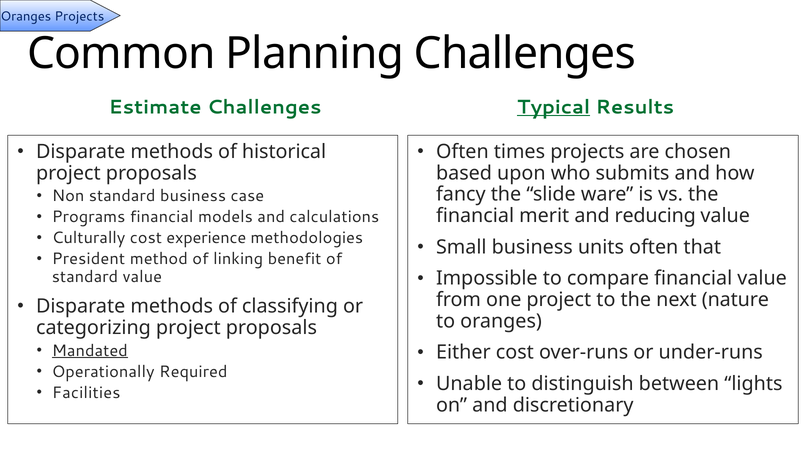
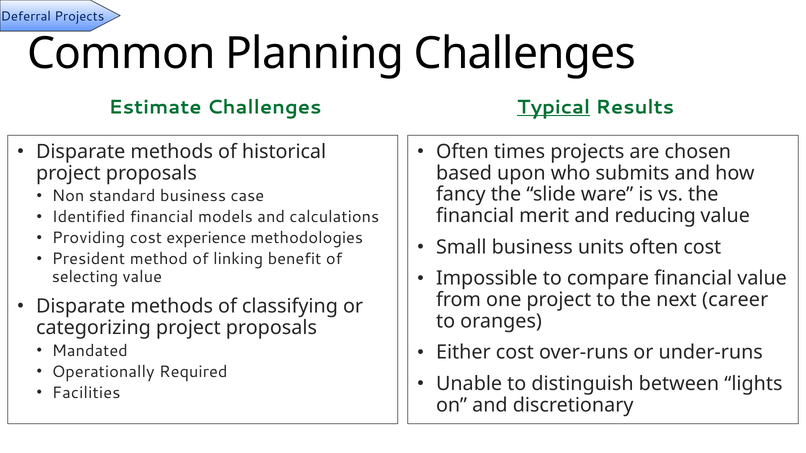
Oranges: Oranges -> Deferral (26, 16)
Programs: Programs -> Identified (89, 217)
Culturally: Culturally -> Providing (88, 238)
often that: that -> cost (702, 247)
standard: standard -> selecting (85, 277)
nature: nature -> career (735, 300)
Mandated underline: present -> none (90, 351)
